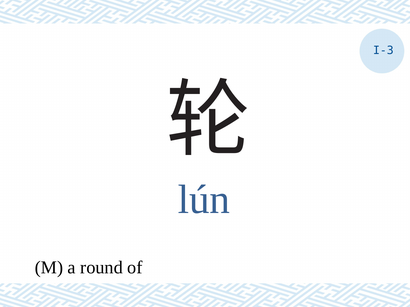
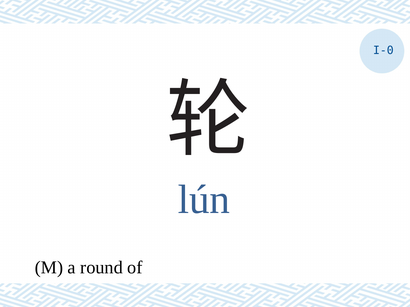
I-3: I-3 -> I-0 (383, 51)
